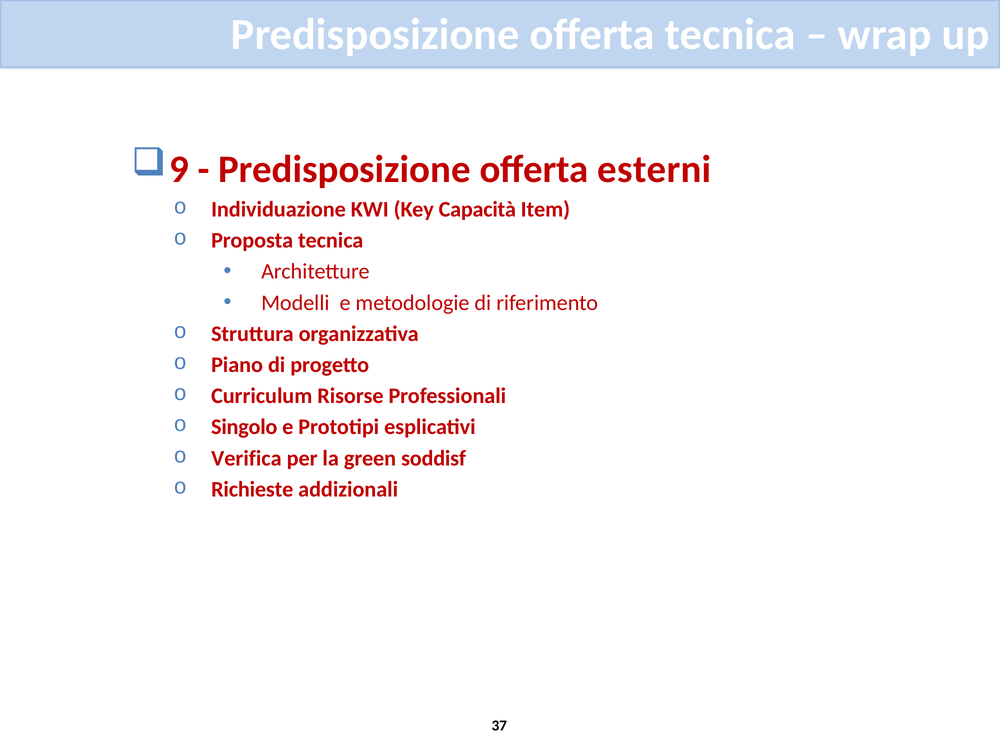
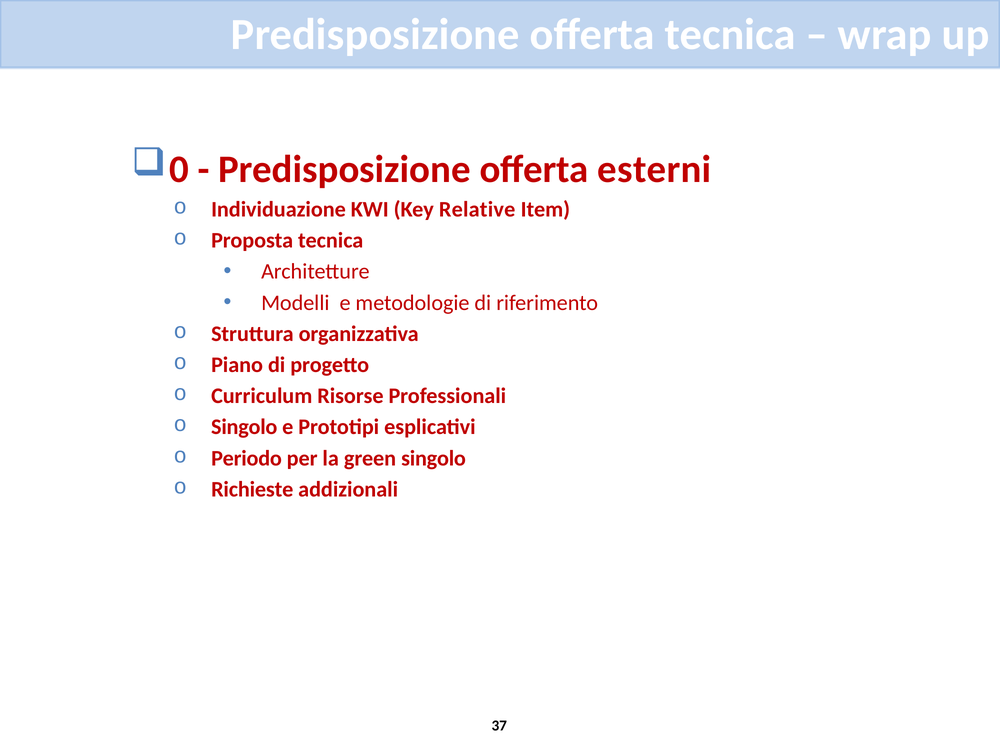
9: 9 -> 0 (179, 169)
Capacità: Capacità -> Relative (477, 209)
Verifica: Verifica -> Periodo (247, 458)
green soddisf: soddisf -> singolo (434, 458)
